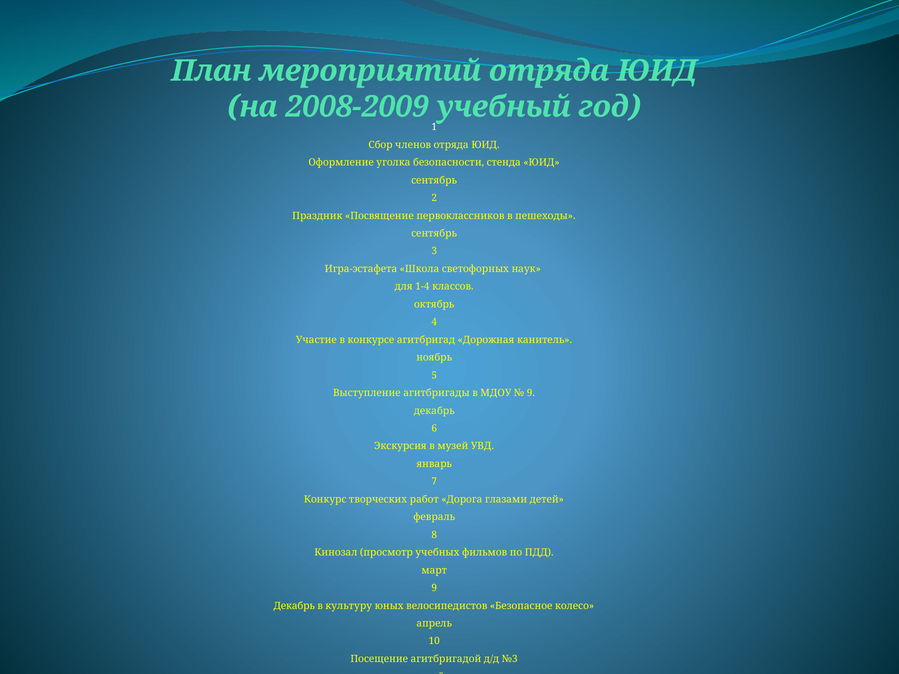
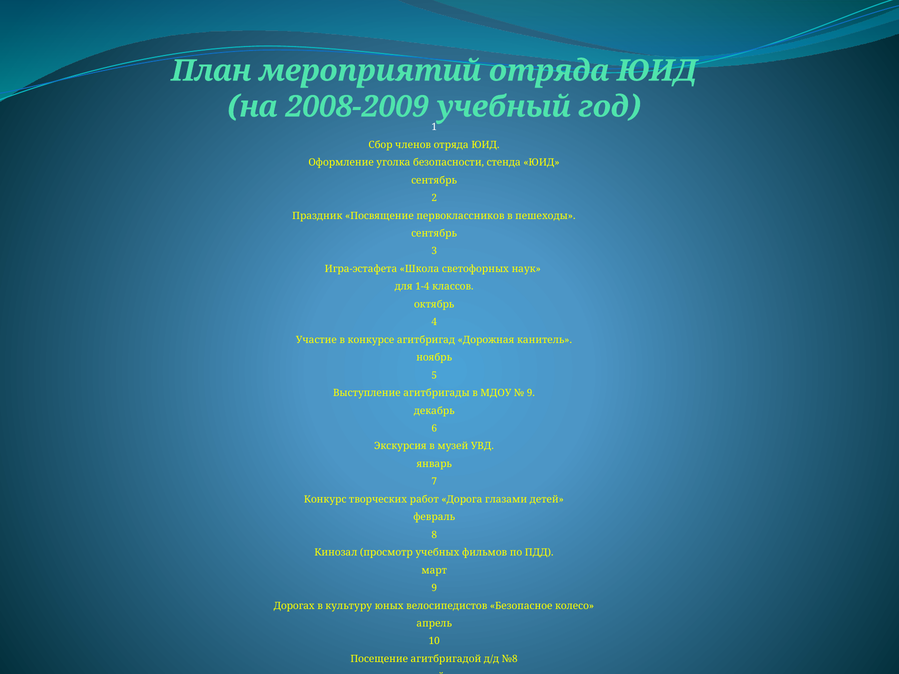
Декабрь: Декабрь -> Дорогах (294, 606)
№3: №3 -> №8 (510, 659)
